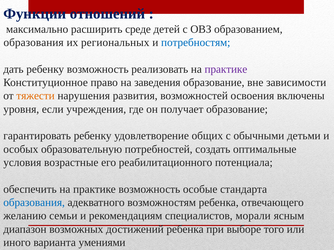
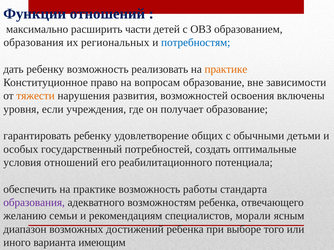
среде: среде -> части (138, 29)
практике colour: purple -> orange (226, 69)
заведения: заведения -> вопросам (157, 83)
образовательную: образовательную -> государственный (82, 149)
условия возрастные: возрастные -> отношений (71, 163)
особые: особые -> работы (200, 189)
образования colour: blue -> purple (34, 203)
умениями: умениями -> имеющим (102, 243)
